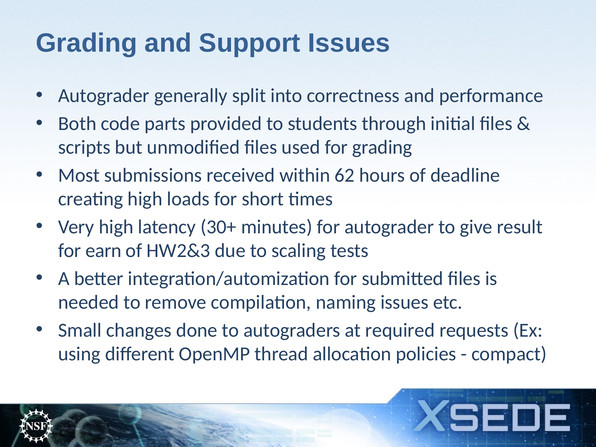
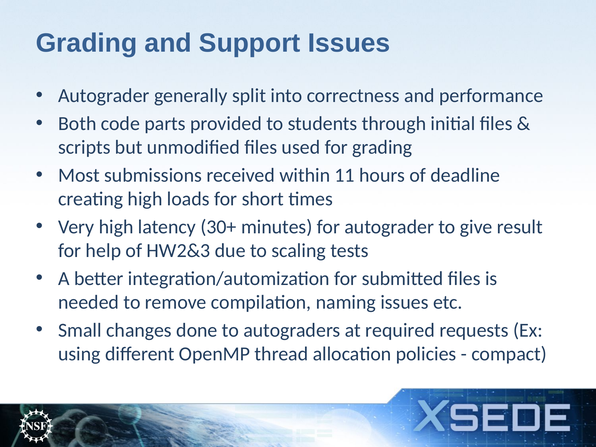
62: 62 -> 11 (345, 175)
earn: earn -> help (103, 251)
